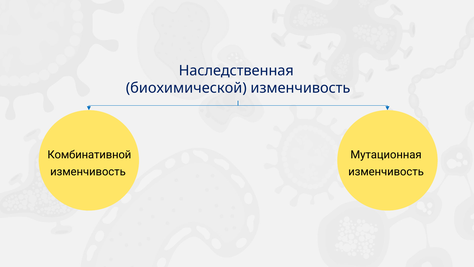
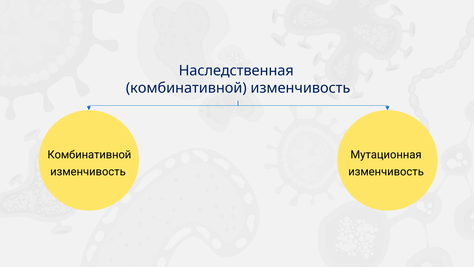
биохимической: биохимической -> комбинативной (186, 88)
